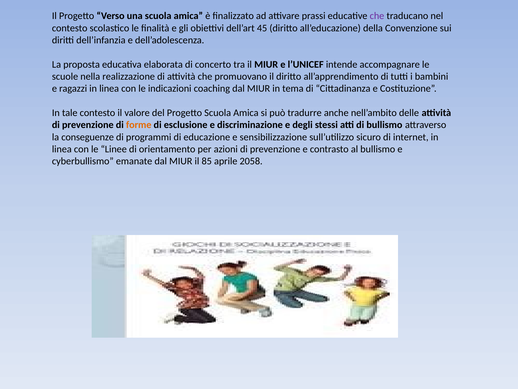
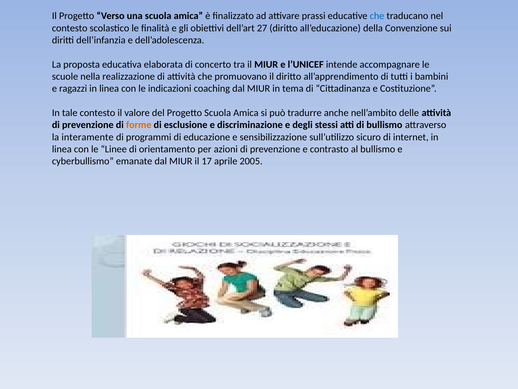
che colour: purple -> blue (377, 16)
45: 45 -> 27 (262, 28)
conseguenze: conseguenze -> interamente (88, 137)
85: 85 -> 17 (207, 161)
2058: 2058 -> 2005 (251, 161)
